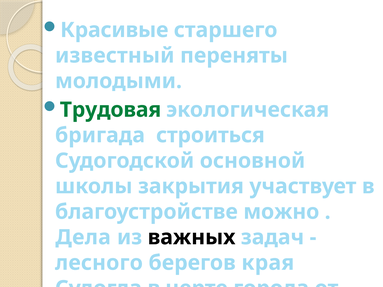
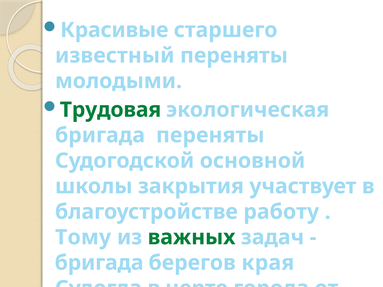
бригада строиться: строиться -> переняты (210, 135)
можно: можно -> работу (281, 212)
Дела: Дела -> Тому (83, 237)
важных colour: black -> green (192, 237)
лесного: лесного -> бригада (99, 263)
